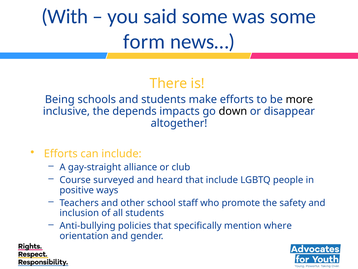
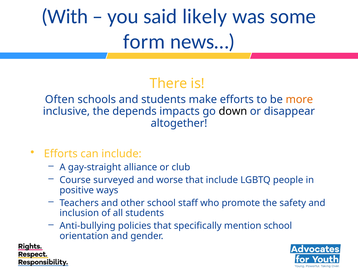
said some: some -> likely (205, 16)
Being: Being -> Often (60, 99)
more colour: black -> orange (299, 99)
heard: heard -> worse (170, 180)
mention where: where -> school (278, 225)
